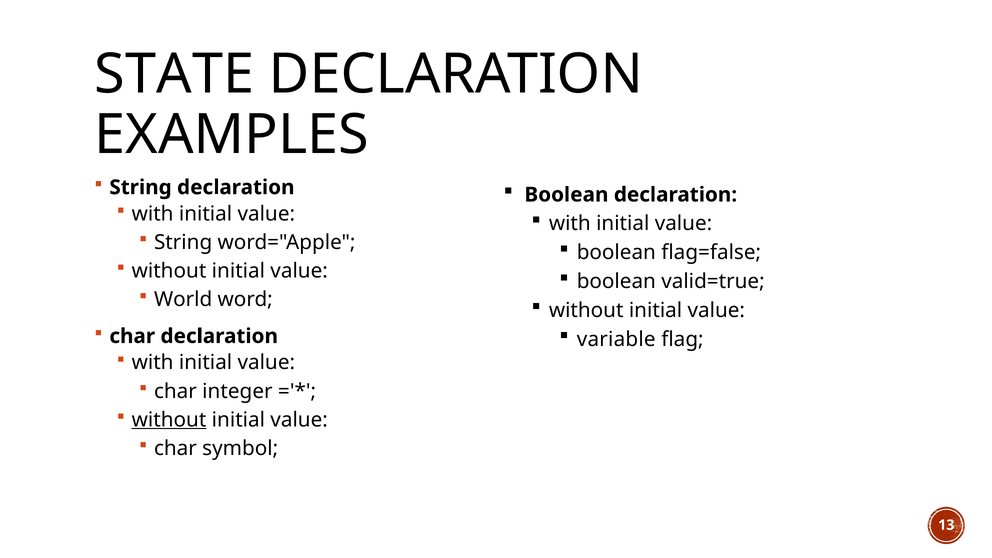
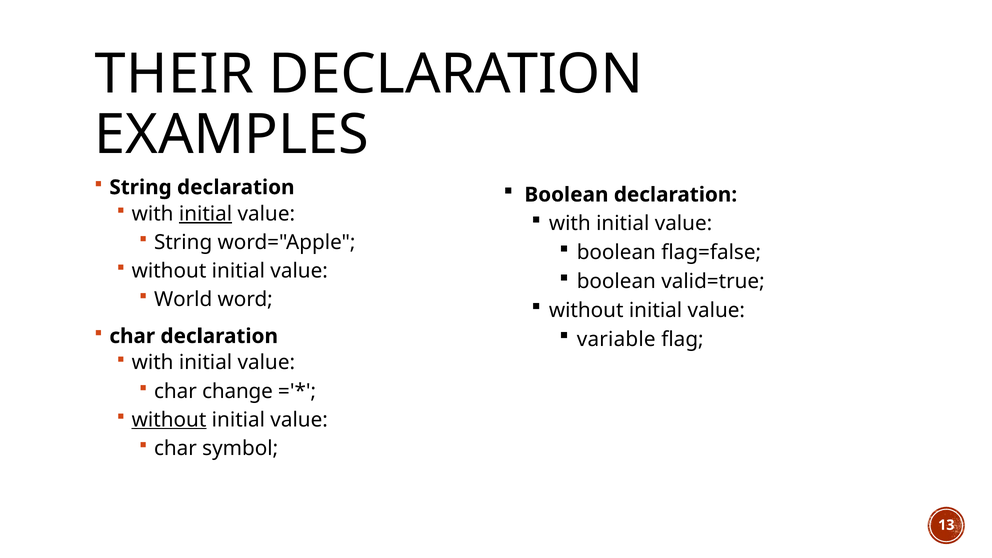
STATE: STATE -> THEIR (174, 74)
initial underline: none -> present (206, 214)
integer: integer -> change (238, 391)
